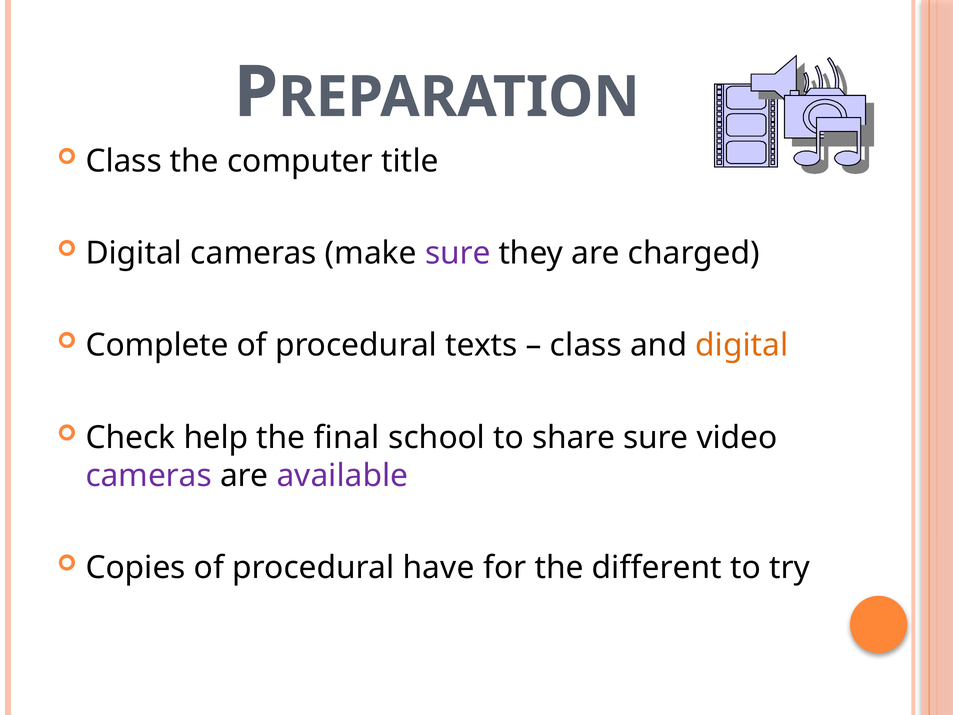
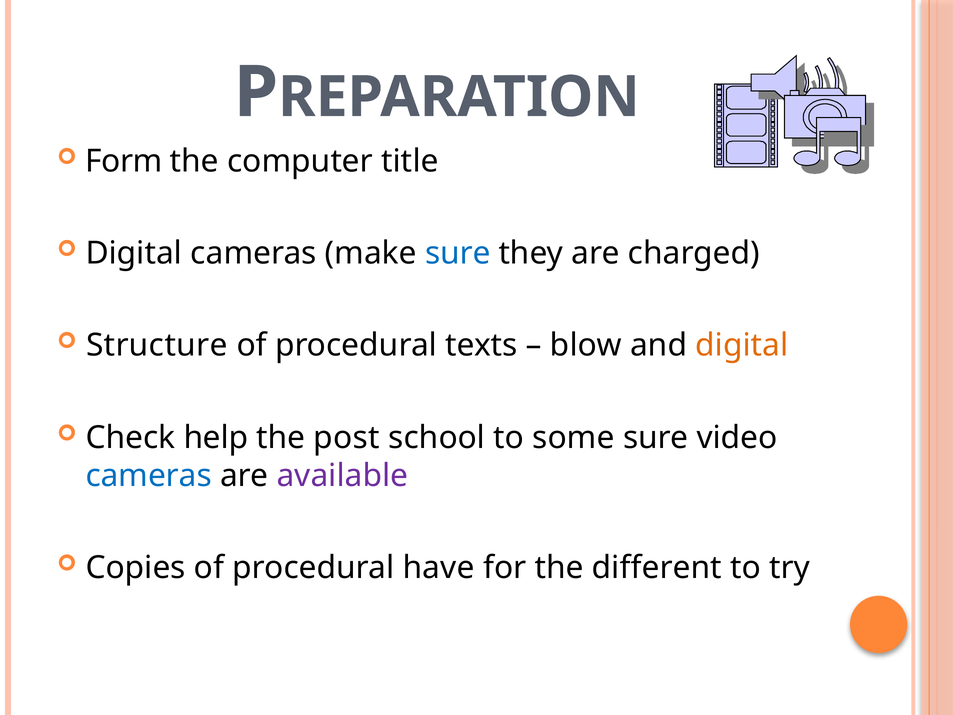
Class: Class -> Form (124, 161)
sure colour: purple -> blue (458, 253)
Complete: Complete -> Structure (157, 345)
class: class -> blow (586, 345)
final: final -> post (347, 437)
share: share -> some (574, 437)
cameras colour: purple -> blue (149, 476)
